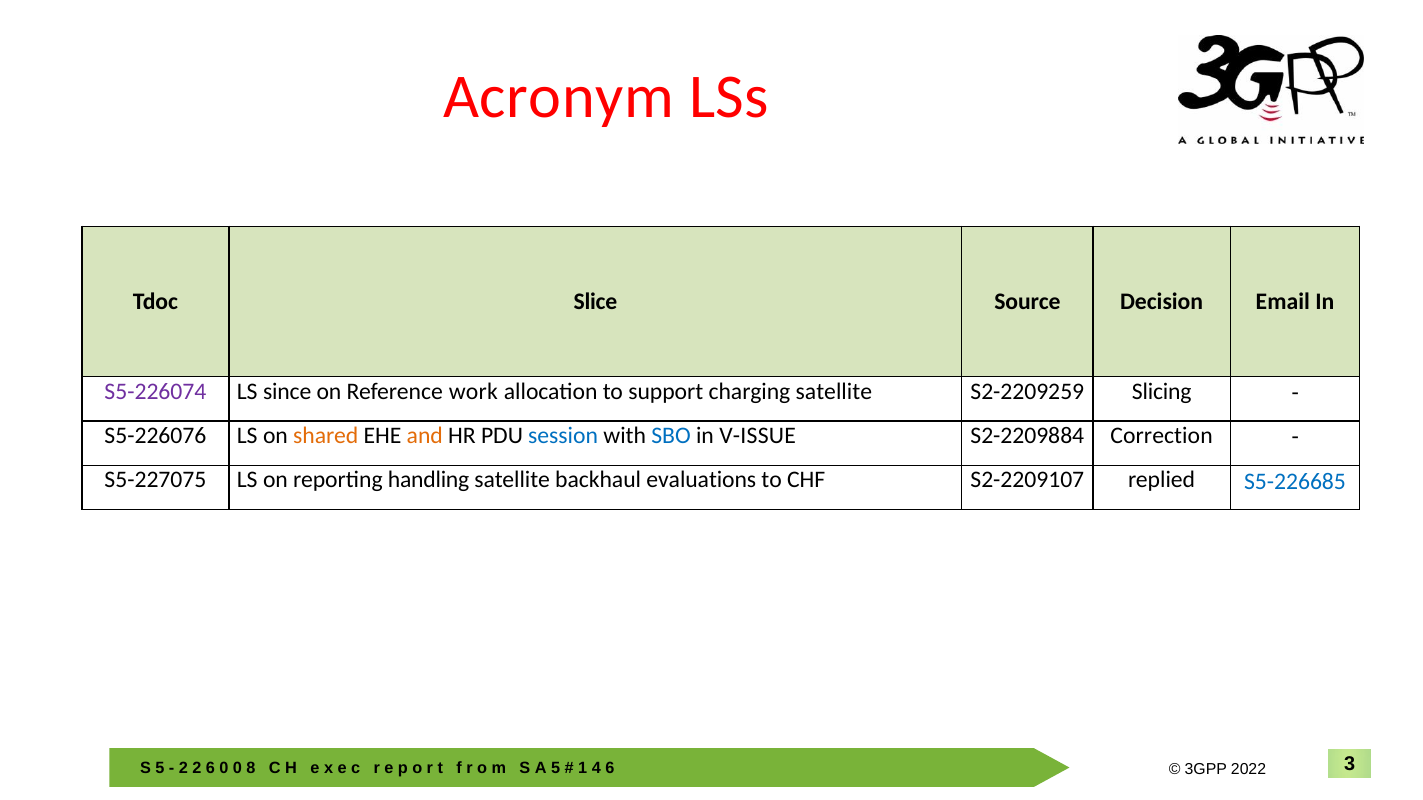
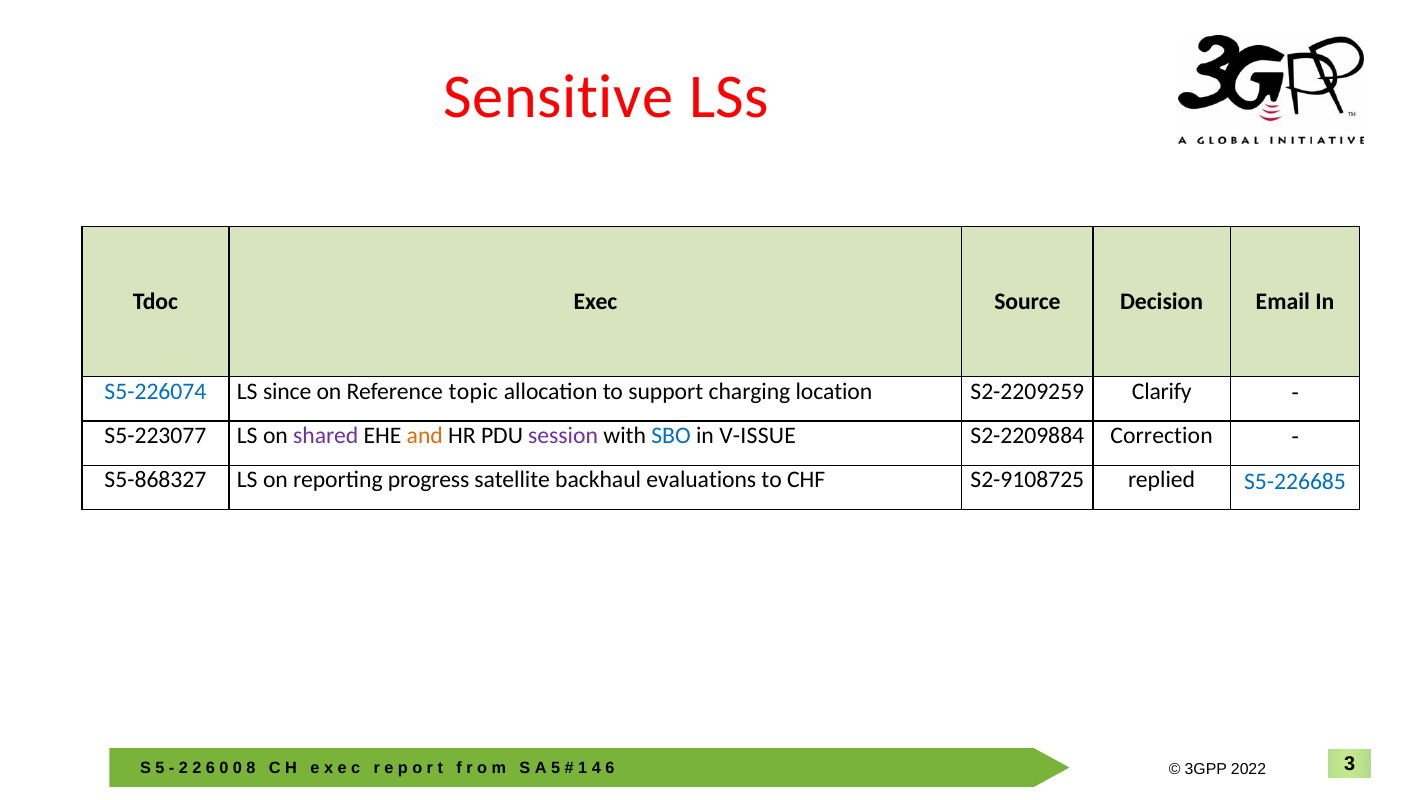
Acronym: Acronym -> Sensitive (559, 97)
Slice: Slice -> Exec (595, 302)
S5-226074 colour: purple -> blue (155, 392)
work: work -> topic (473, 392)
satellite: satellite -> location (834, 392)
Slicing: Slicing -> Clarify (1162, 392)
S5-226076: S5-226076 -> S5-223077 (155, 436)
shared colour: orange -> purple (326, 436)
session colour: blue -> purple (563, 436)
S5-227075: S5-227075 -> S5-868327 (155, 480)
handling: handling -> progress (429, 480)
S2-2209107: S2-2209107 -> S2-9108725 (1027, 480)
